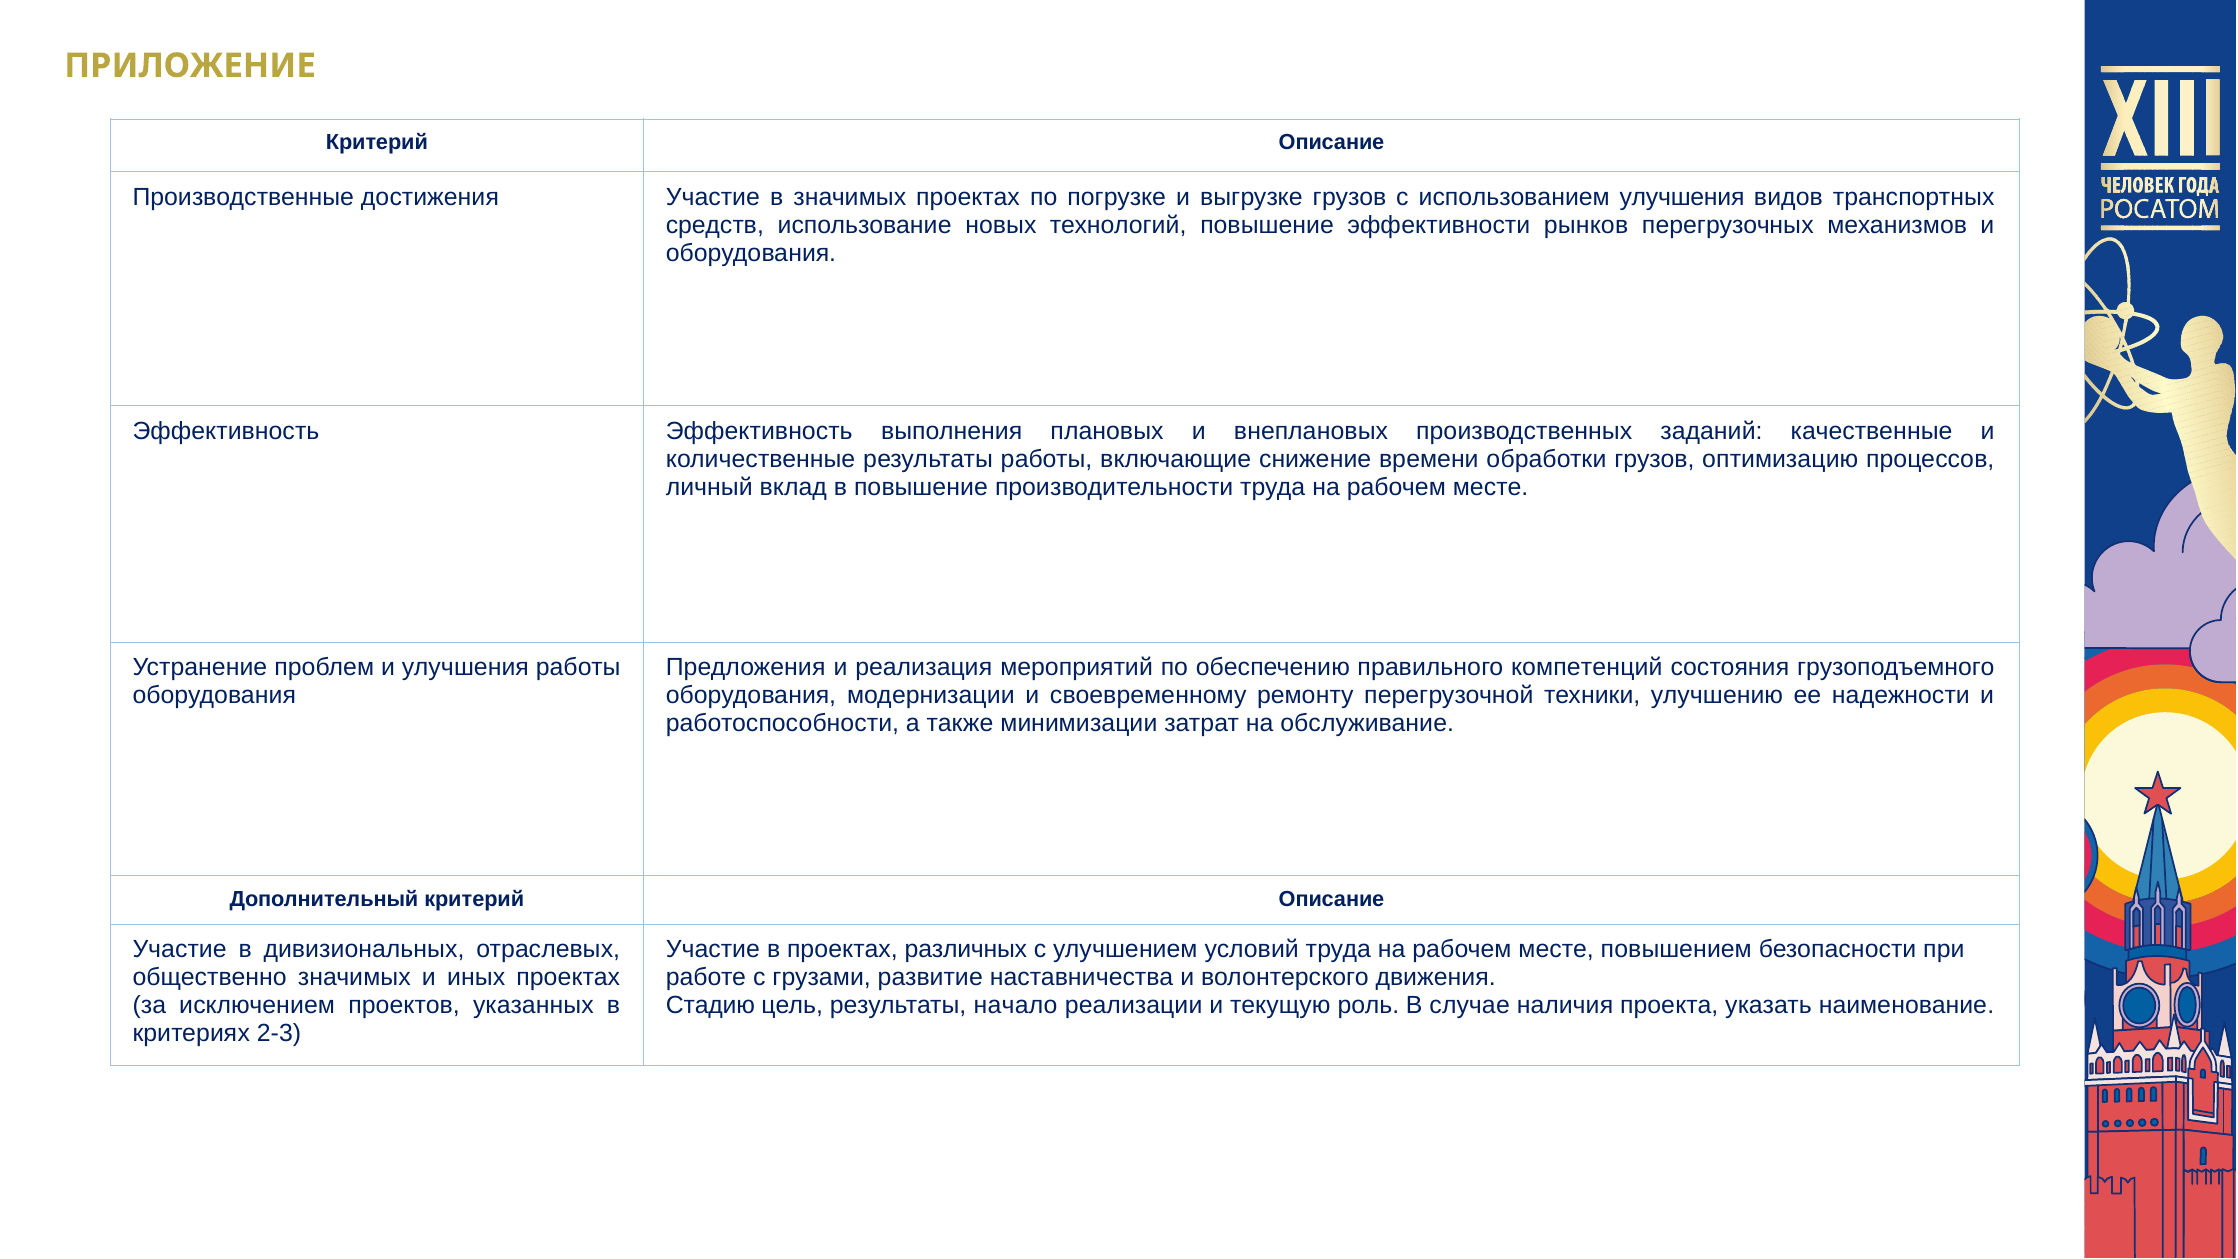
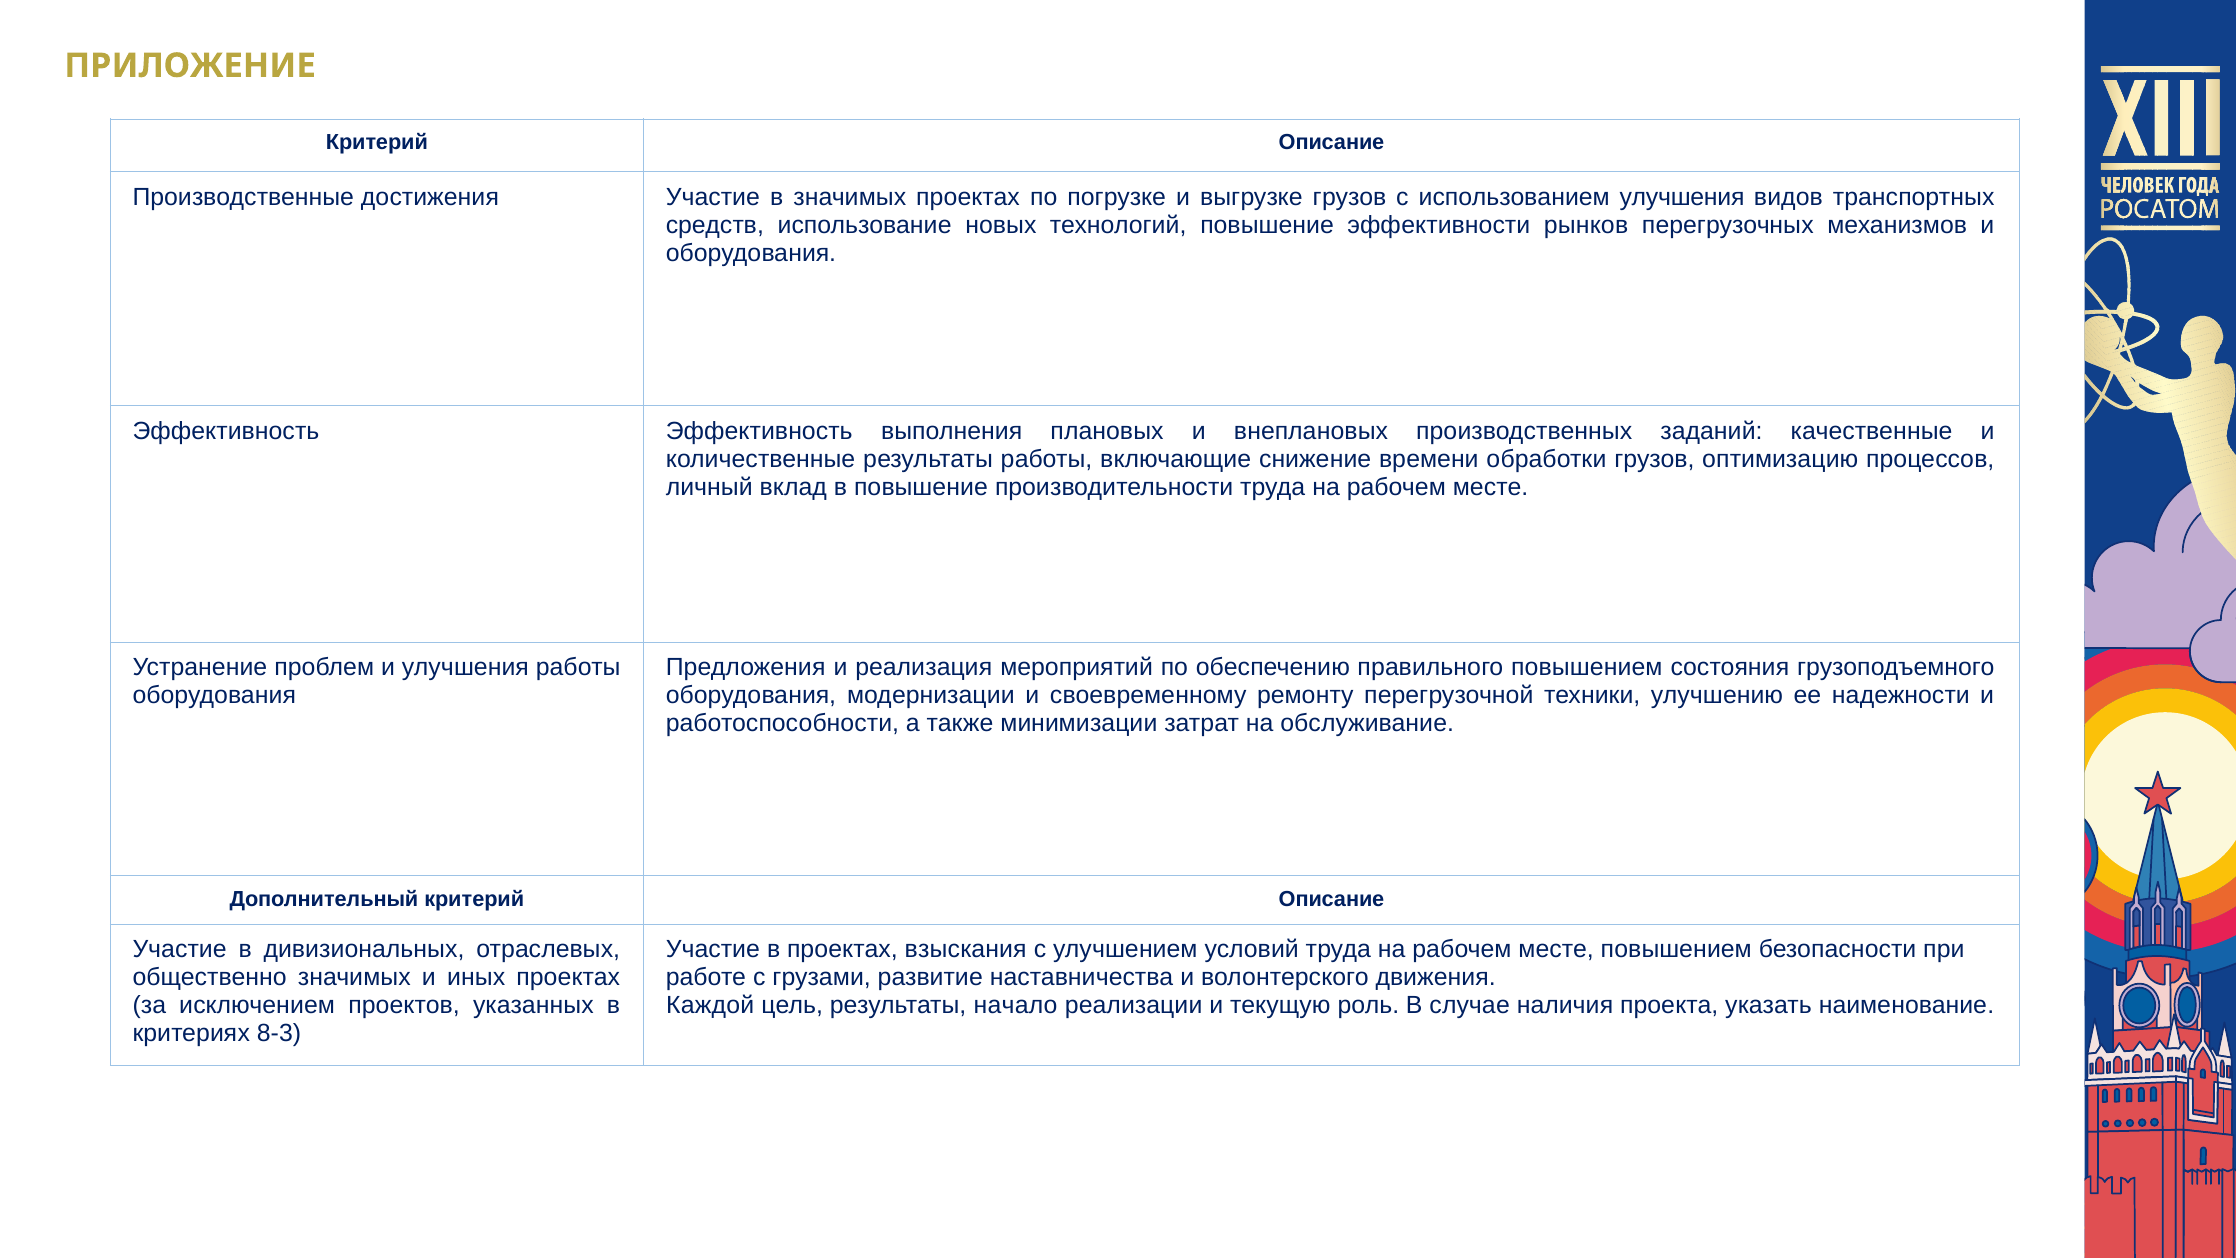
правильного компетенций: компетенций -> повышением (1587, 668)
различных: различных -> взыскания (966, 950)
Стадию: Стадию -> Каждой (710, 1006)
2-3: 2-3 -> 8-3 (279, 1034)
